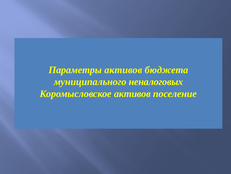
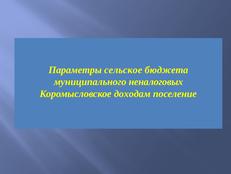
Параметры активов: активов -> сельское (123, 70)
Коромысловское активов: активов -> доходам (132, 93)
